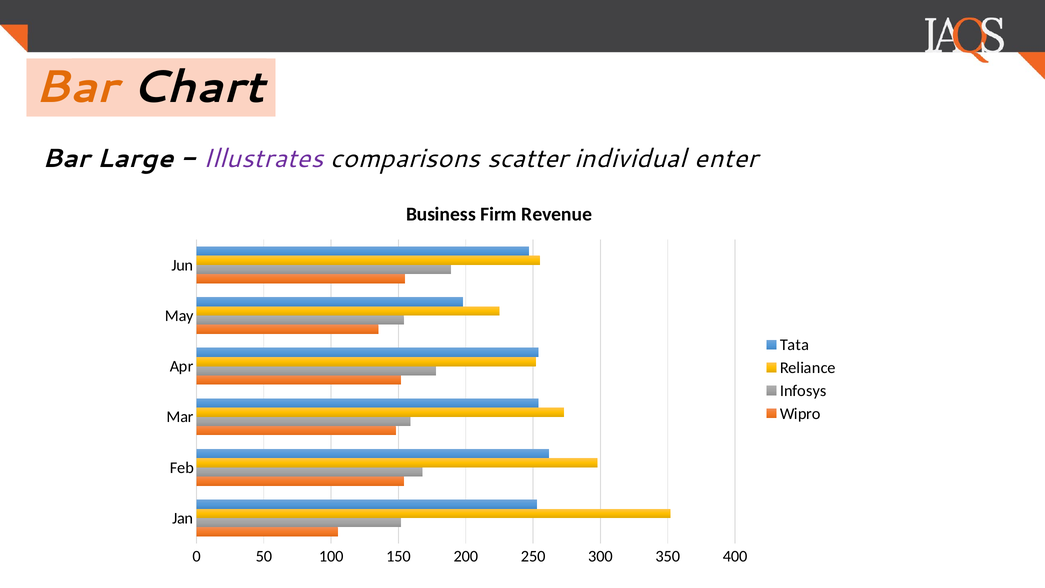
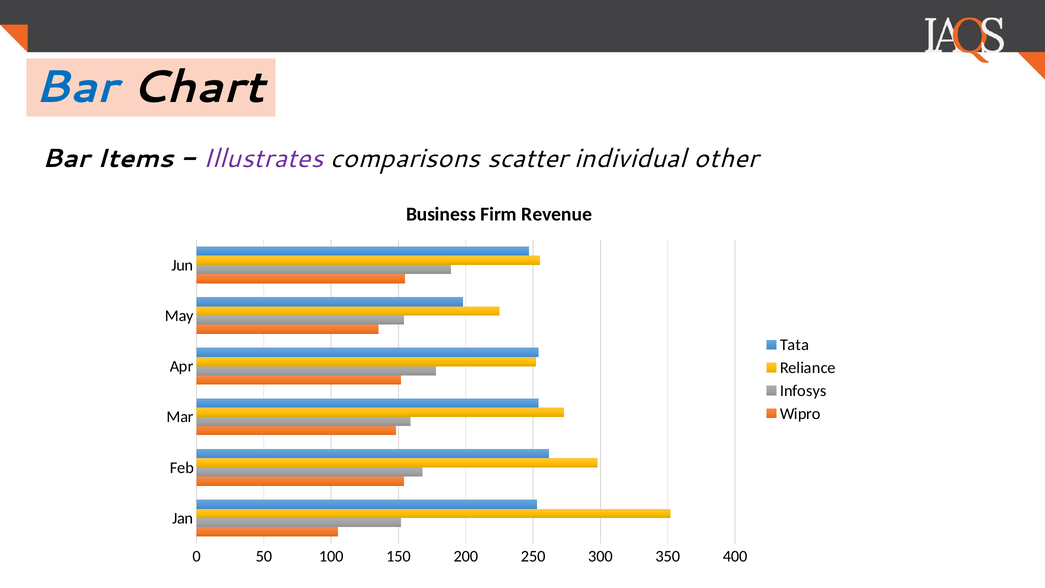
Bar colour: orange -> blue (76, 87)
Large: Large -> Items (135, 159)
enter: enter -> other (726, 159)
